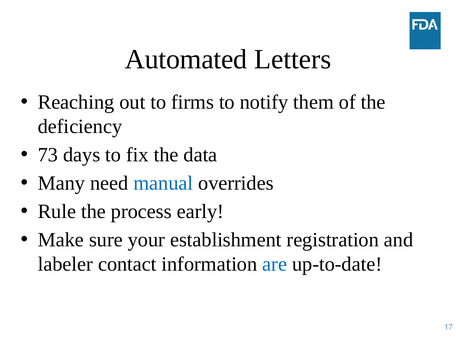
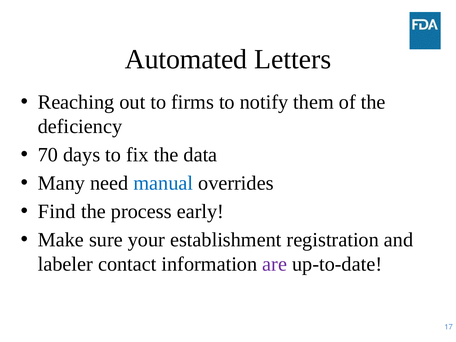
73: 73 -> 70 (48, 155)
Rule: Rule -> Find (57, 212)
are colour: blue -> purple (275, 264)
